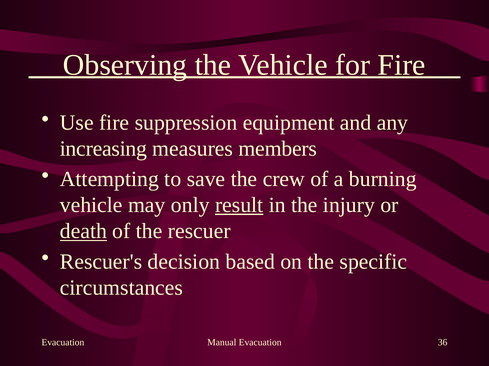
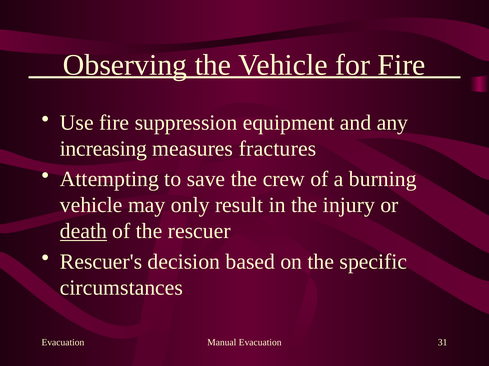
members: members -> fractures (278, 149)
result underline: present -> none (239, 206)
36: 36 -> 31 (443, 343)
